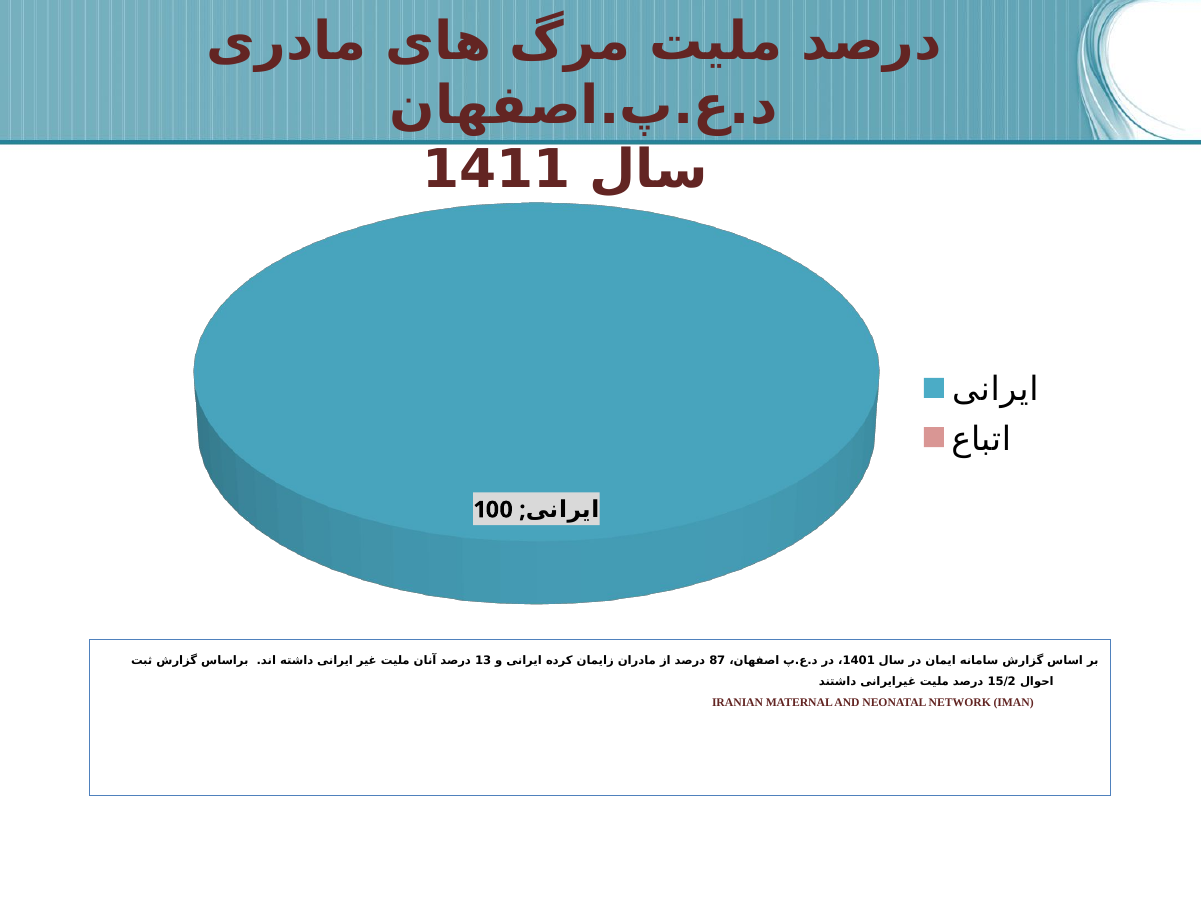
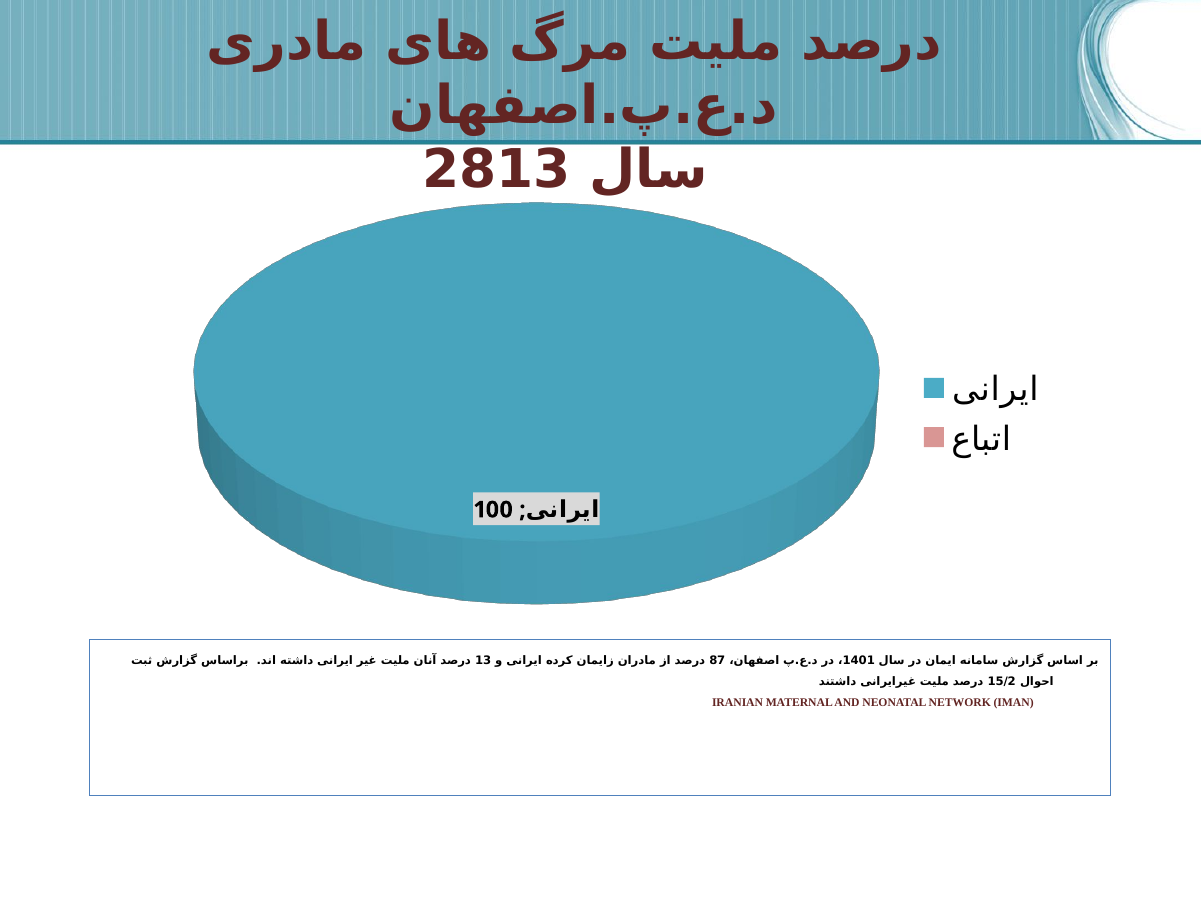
1411: 1411 -> 2813 (496, 170)
